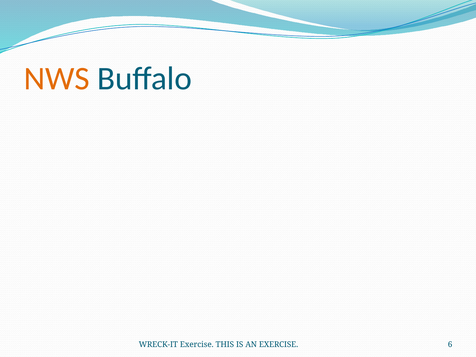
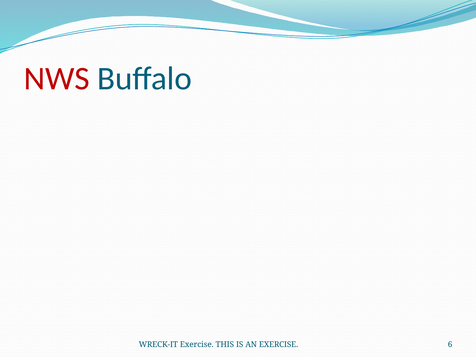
NWS colour: orange -> red (57, 79)
